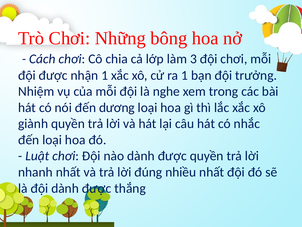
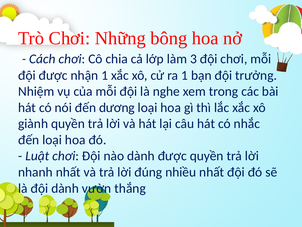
đội dành được: được -> vườn (97, 188)
